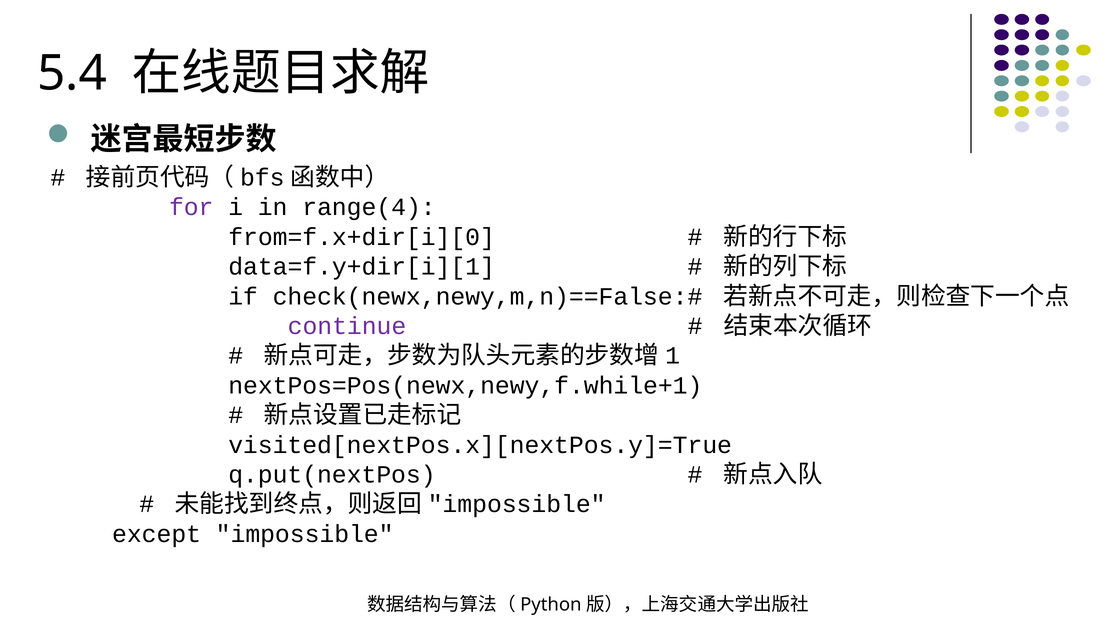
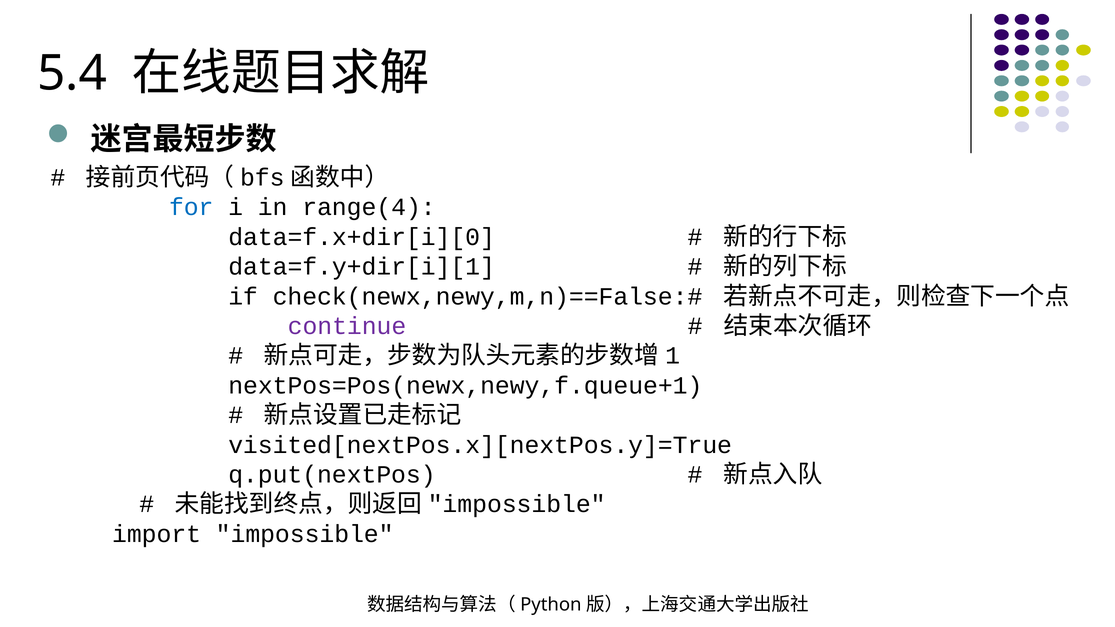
for colour: purple -> blue (191, 207)
from=f.x+dir[i][0: from=f.x+dir[i][0 -> data=f.x+dir[i][0 (362, 237)
nextPos=Pos(newx,newy,f.while+1: nextPos=Pos(newx,newy,f.while+1 -> nextPos=Pos(newx,newy,f.queue+1 (465, 386)
except: except -> import (157, 534)
